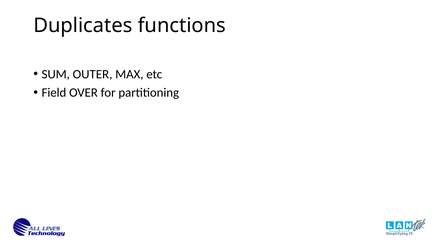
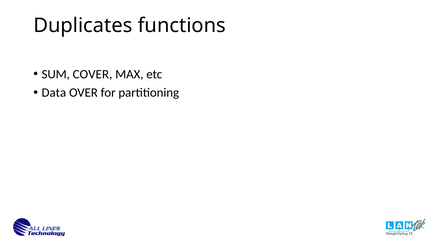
OUTER: OUTER -> COVER (93, 74)
Field: Field -> Data (54, 93)
